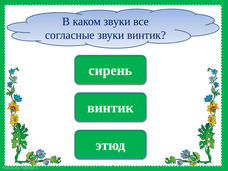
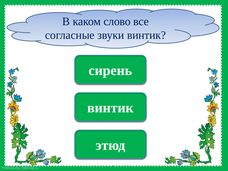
каком звуки: звуки -> слово (117, 22)
